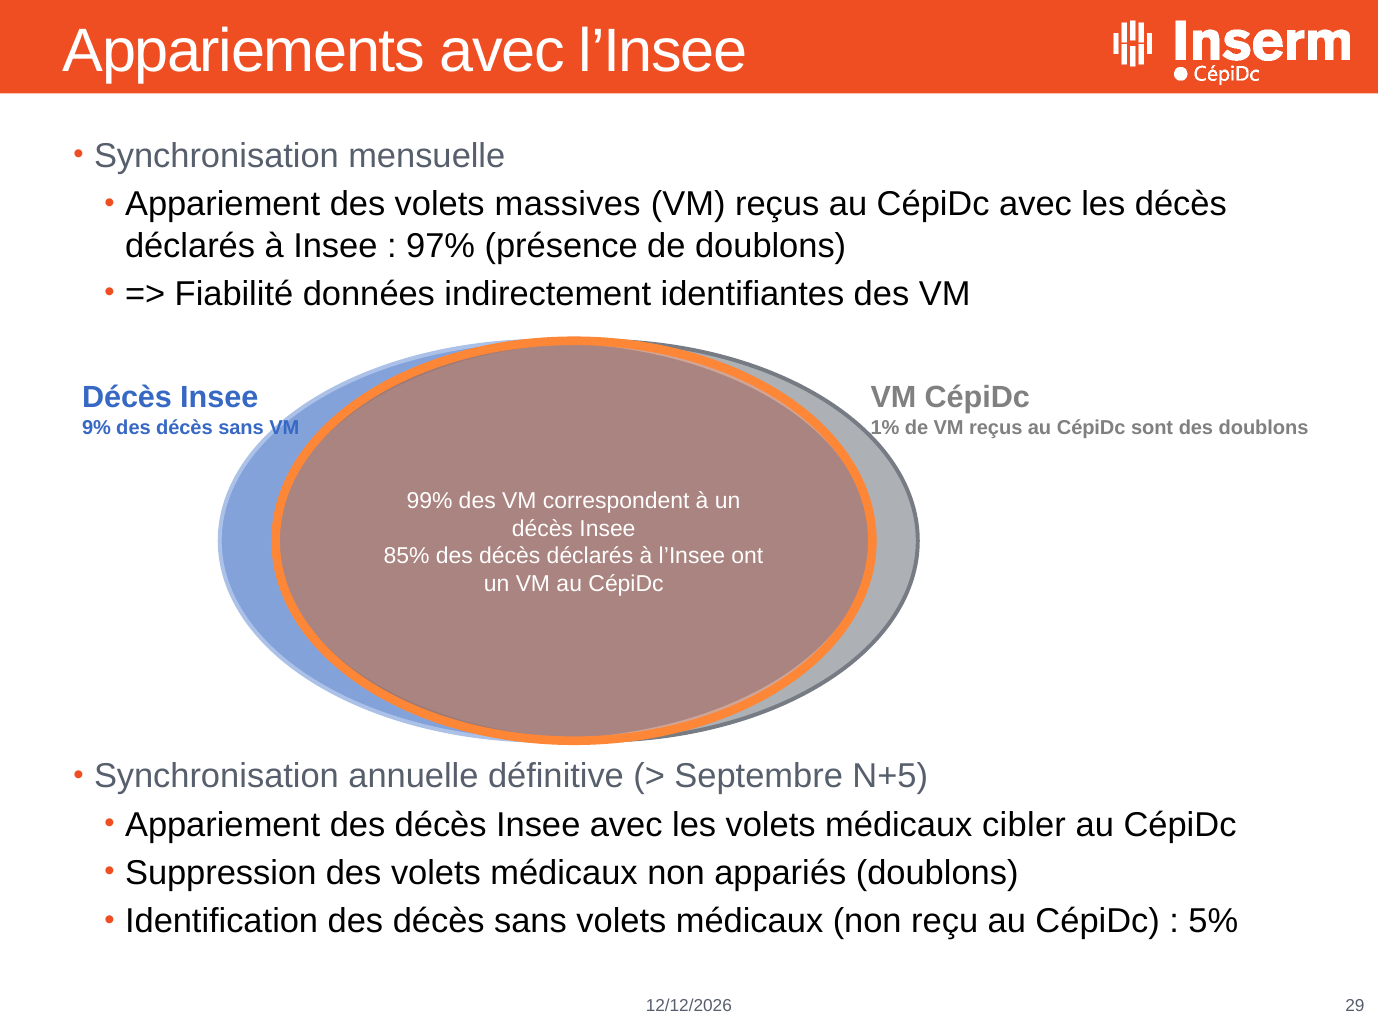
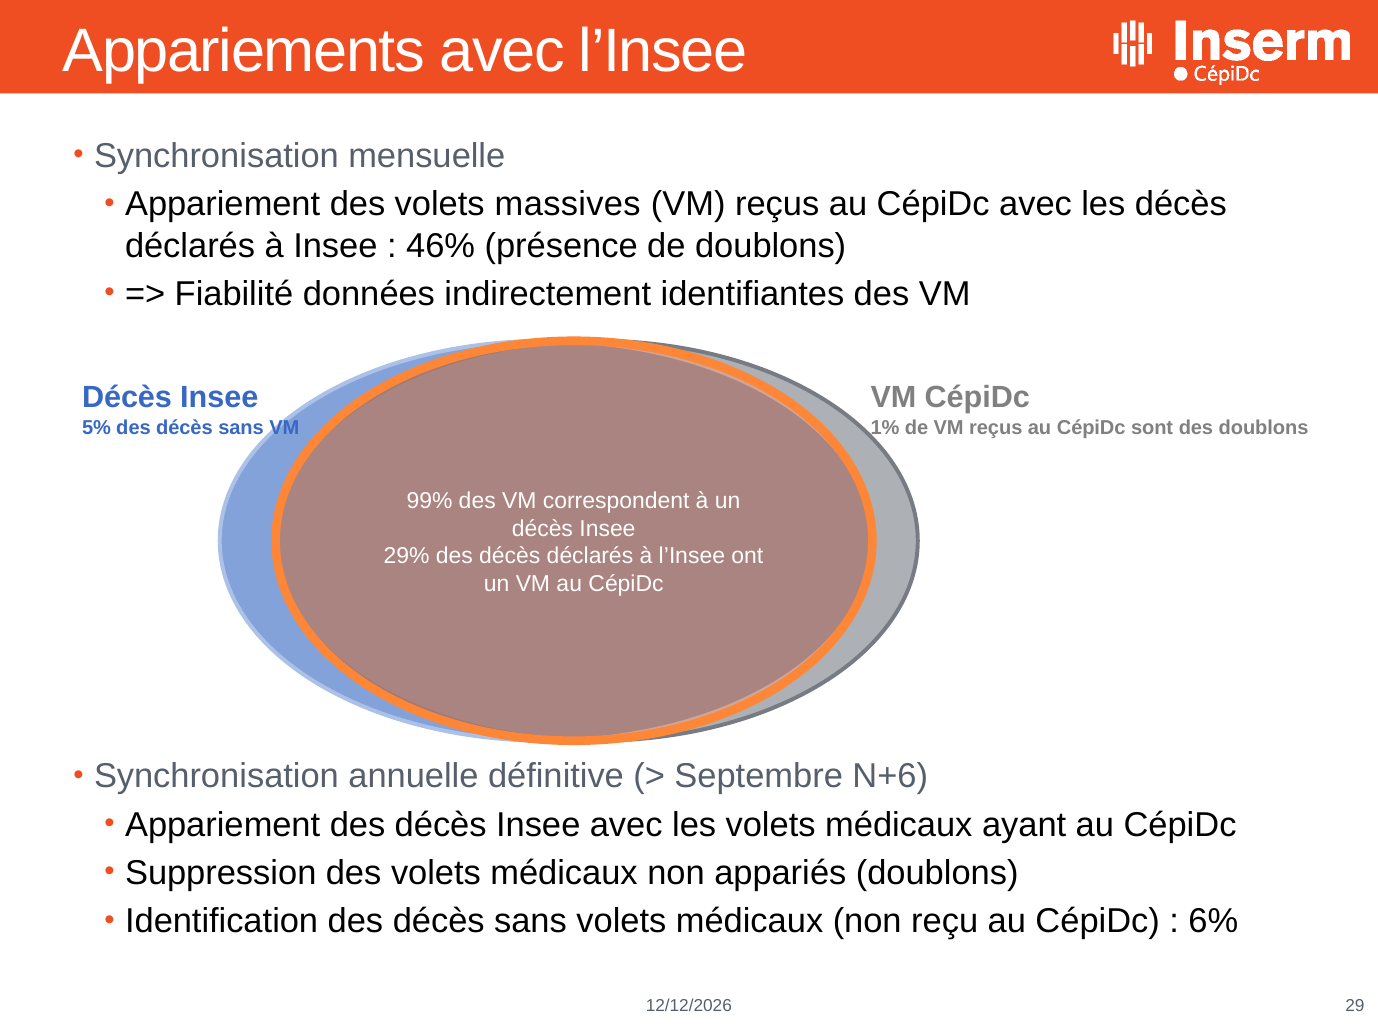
97%: 97% -> 46% (441, 246)
9%: 9% -> 5% (96, 427)
85%: 85% -> 29% (407, 556)
N+5: N+5 -> N+6 (890, 776)
cibler: cibler -> ayant (1024, 824)
5%: 5% -> 6% (1213, 921)
